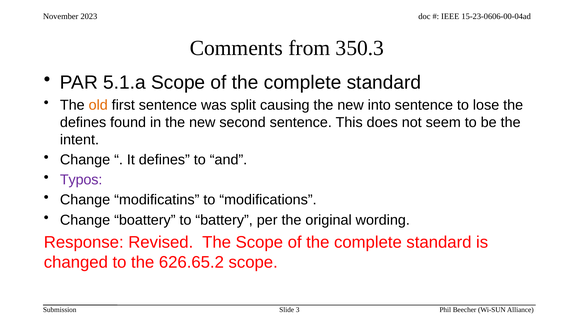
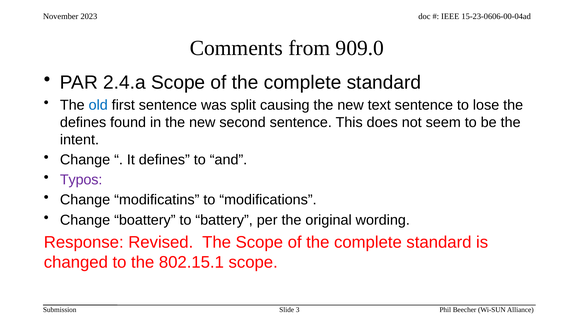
350.3: 350.3 -> 909.0 (360, 48)
5.1.a: 5.1.a -> 2.4.a (124, 82)
old colour: orange -> blue (98, 105)
into: into -> text (379, 105)
626.65.2: 626.65.2 -> 802.15.1 (191, 262)
